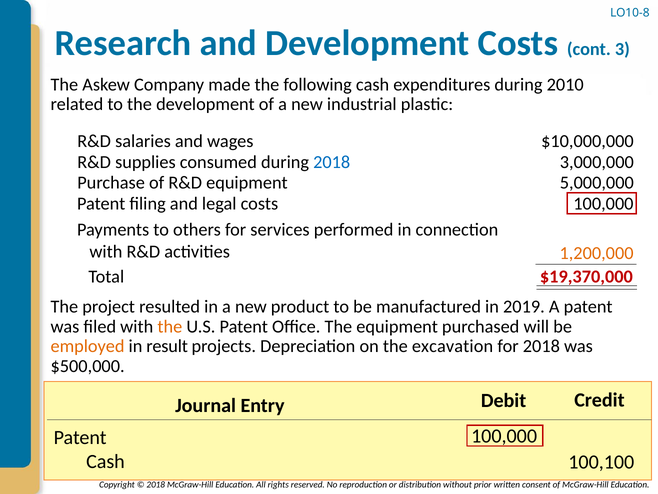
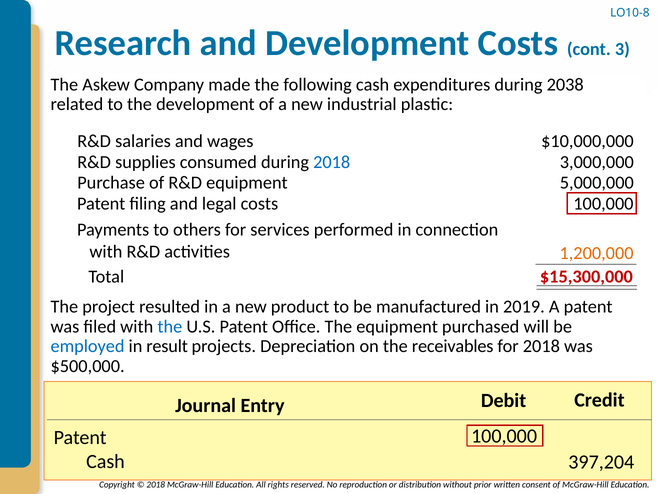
2010: 2010 -> 2038 (565, 84)
$19,370,000: $19,370,000 -> $15,300,000 (586, 276)
the colour: orange -> blue (170, 326)
employed colour: orange -> blue (88, 346)
excavation: excavation -> receivables (453, 346)
100,100: 100,100 -> 397,204 (601, 462)
